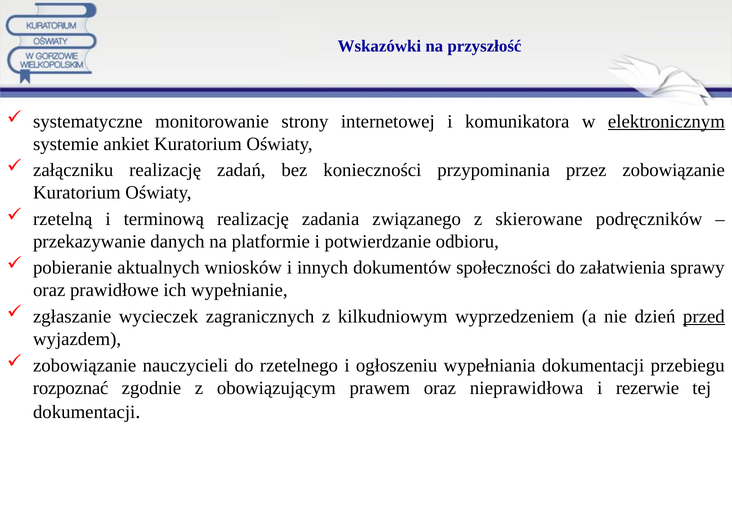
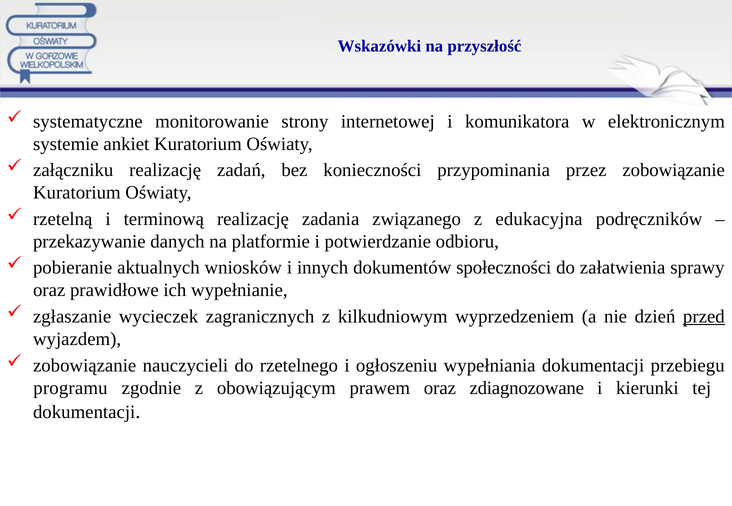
elektronicznym underline: present -> none (666, 122)
skierowane: skierowane -> edukacyjna (539, 219)
rozpoznać: rozpoznać -> programu (70, 389)
nieprawidłowa: nieprawidłowa -> zdiagnozowane (527, 389)
rezerwie: rezerwie -> kierunki (647, 389)
